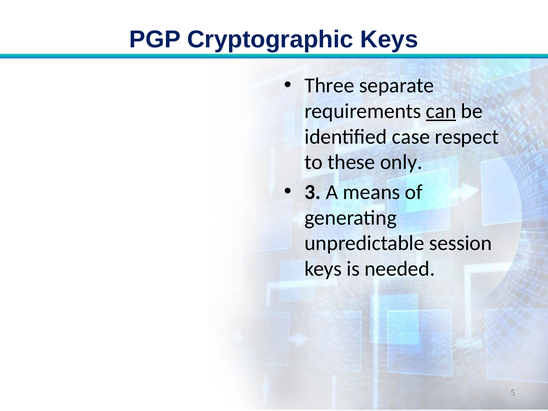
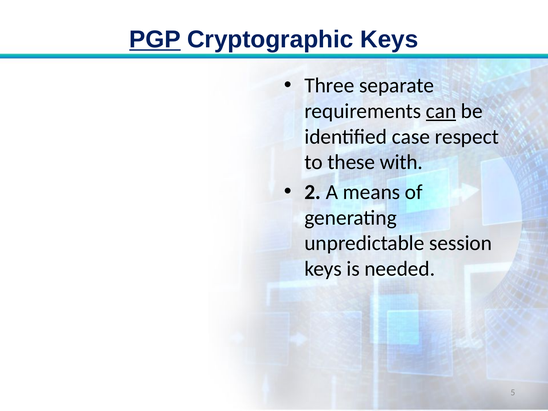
PGP underline: none -> present (155, 40)
only: only -> with (401, 162)
3: 3 -> 2 (313, 192)
